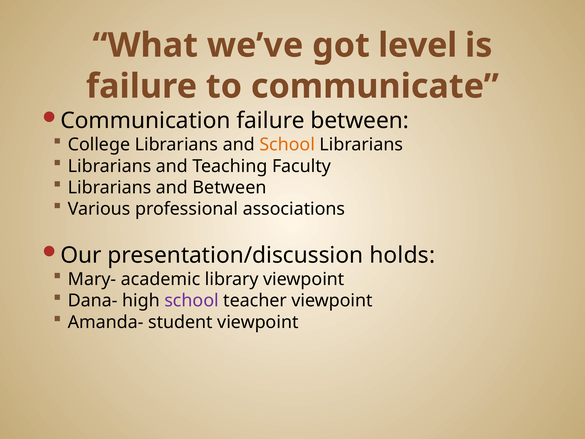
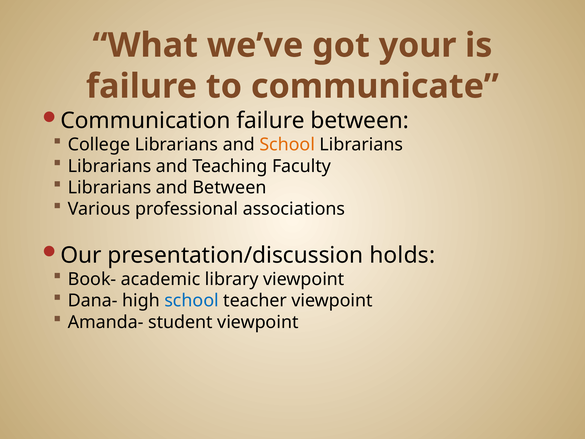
level: level -> your (418, 45)
Mary-: Mary- -> Book- (92, 279)
school colour: purple -> blue (192, 301)
